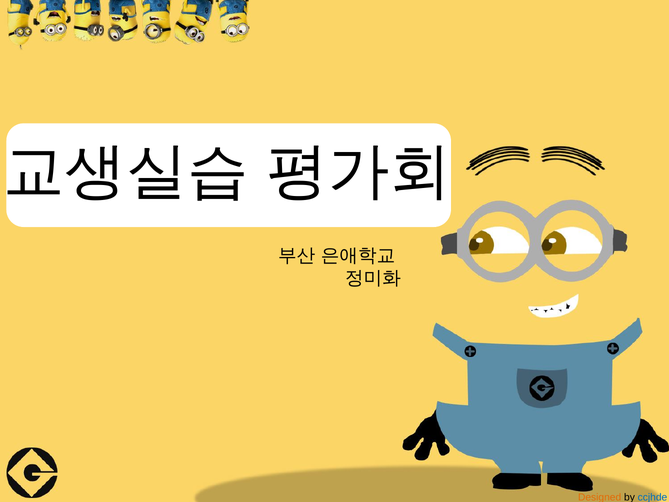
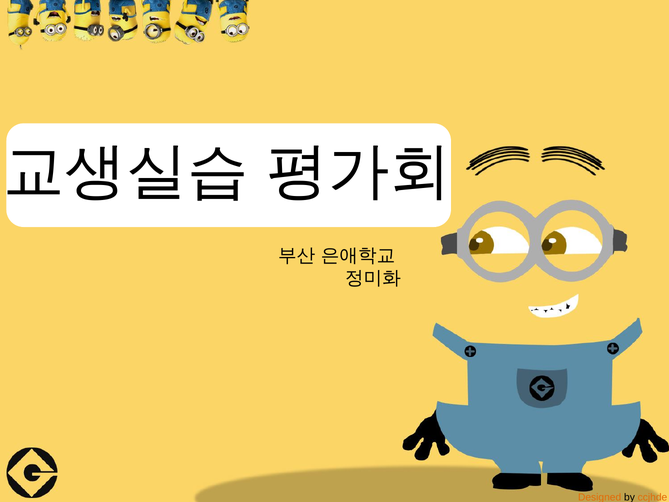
ccjhde colour: blue -> orange (652, 497)
